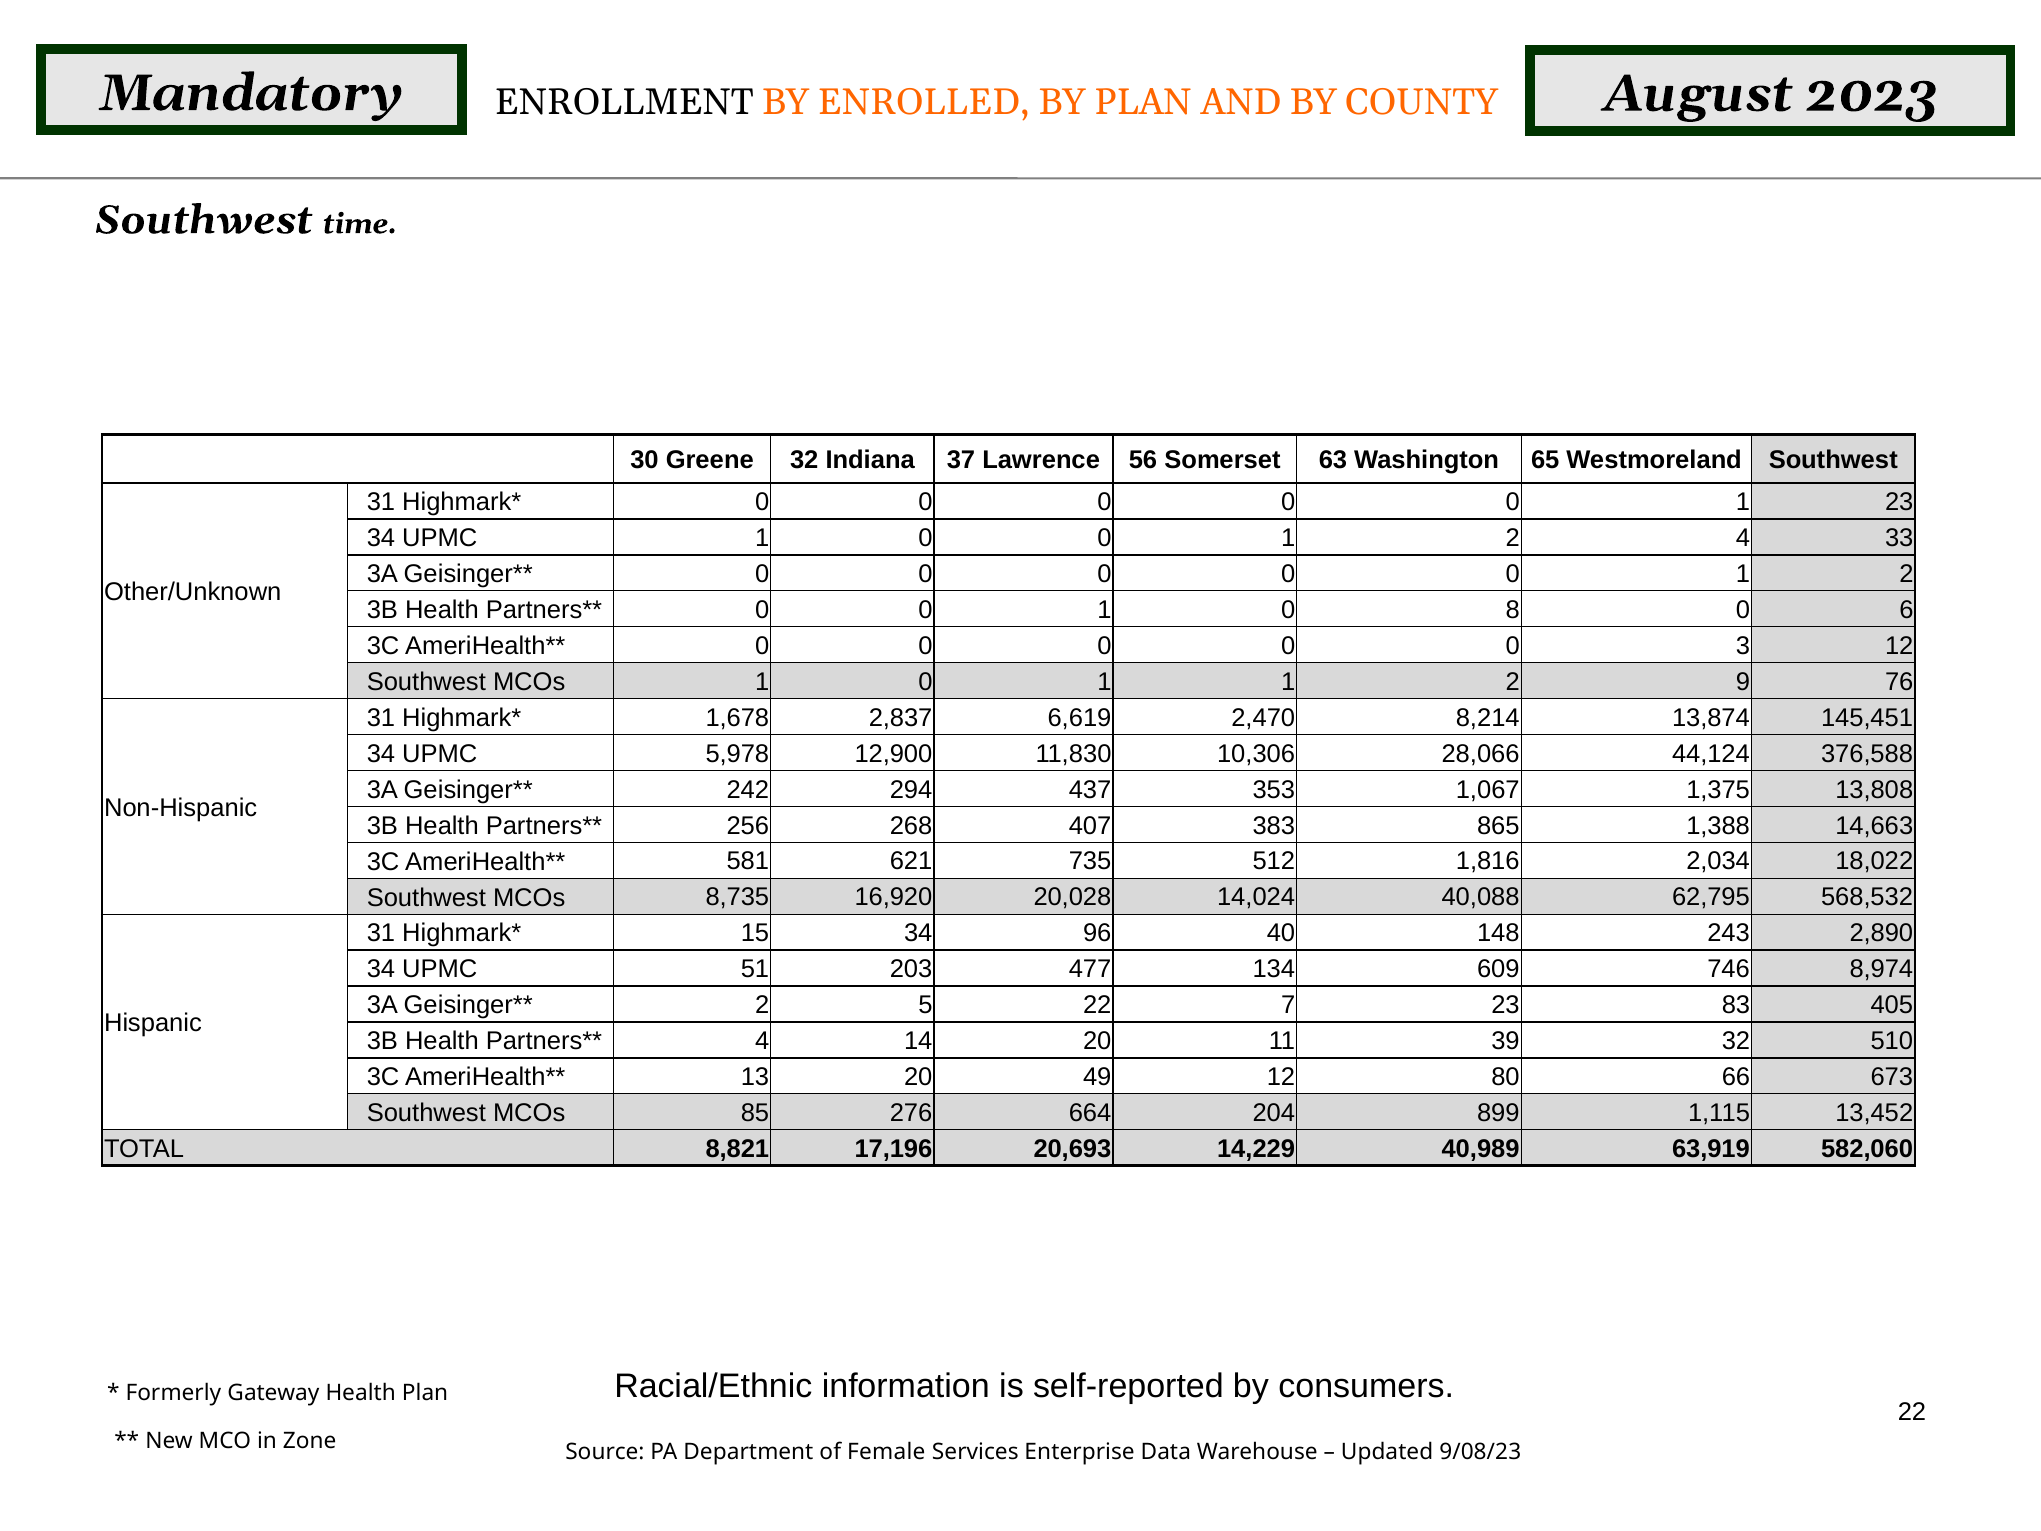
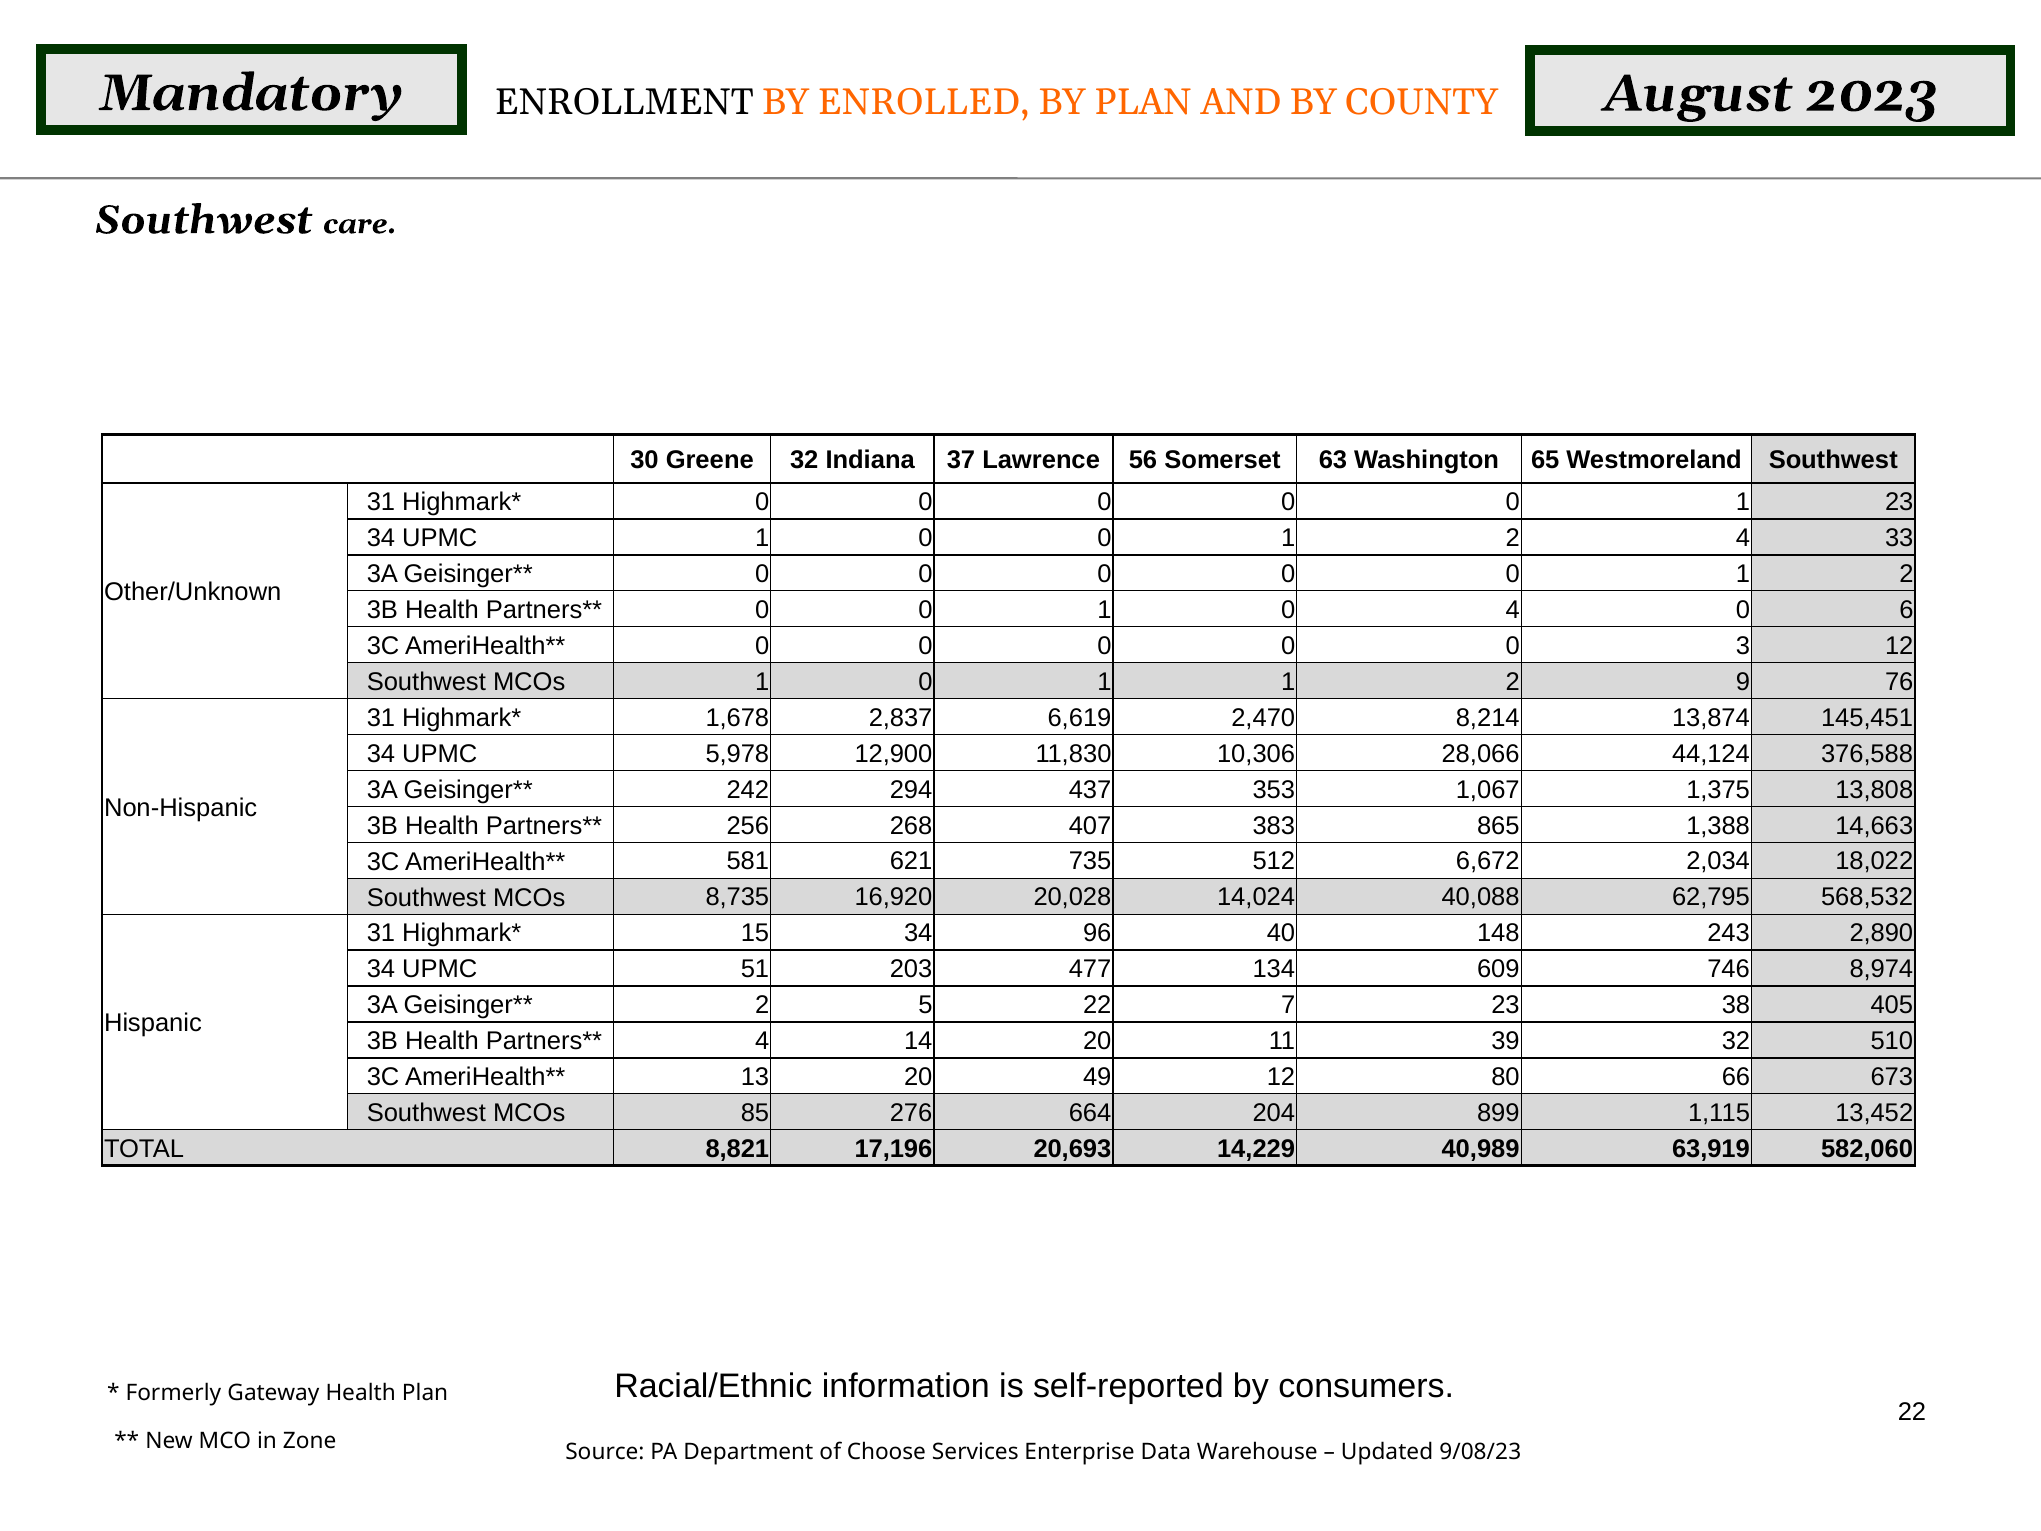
time: time -> care (360, 224)
0 8: 8 -> 4 (1513, 610)
1,816: 1,816 -> 6,672 (1488, 861)
83: 83 -> 38 (1736, 1005)
Female: Female -> Choose (886, 1452)
